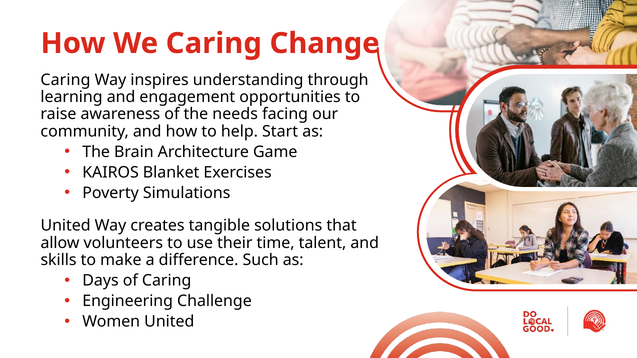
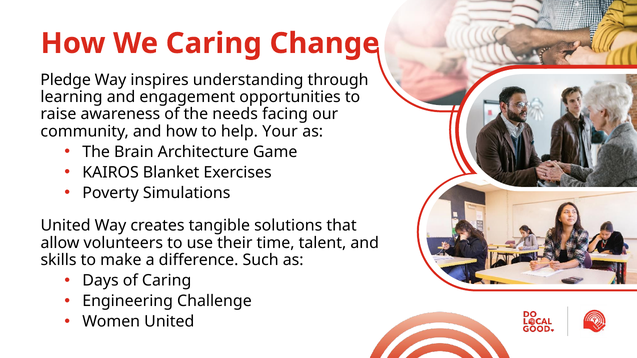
Caring: Caring -> Pledge (66, 80)
Start: Start -> Your (280, 132)
